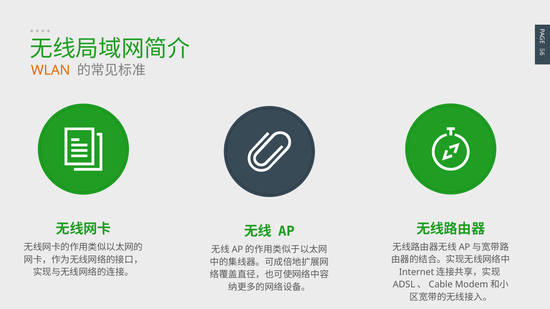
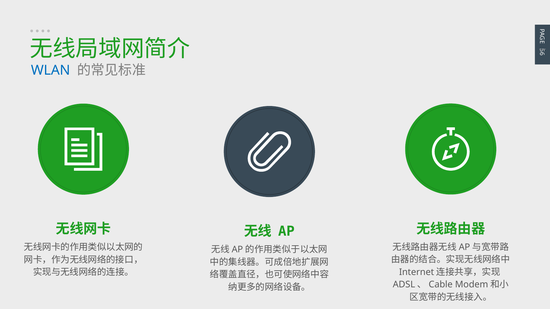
WLAN colour: orange -> blue (51, 70)
